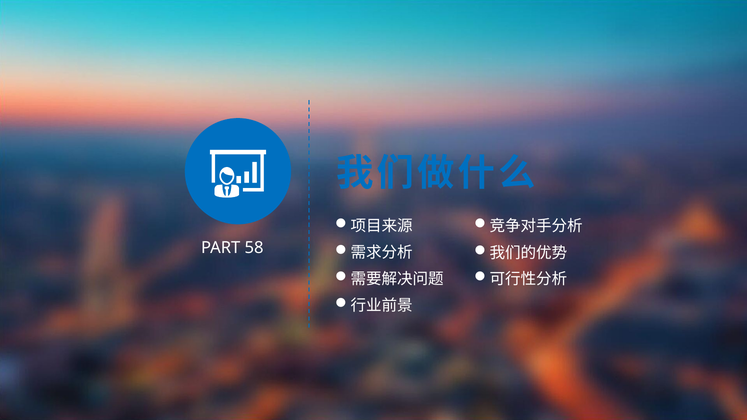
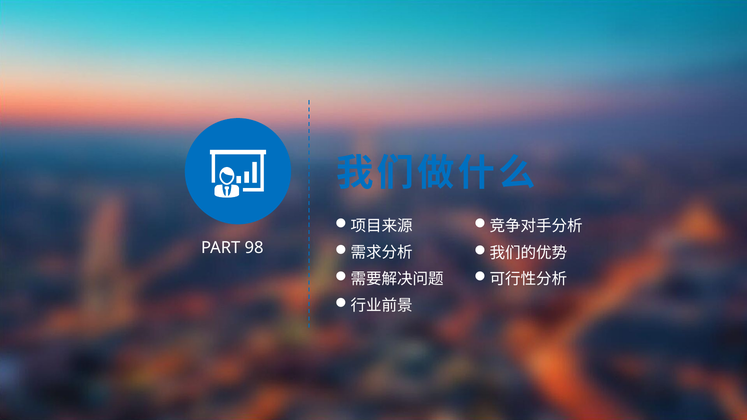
58: 58 -> 98 (254, 248)
